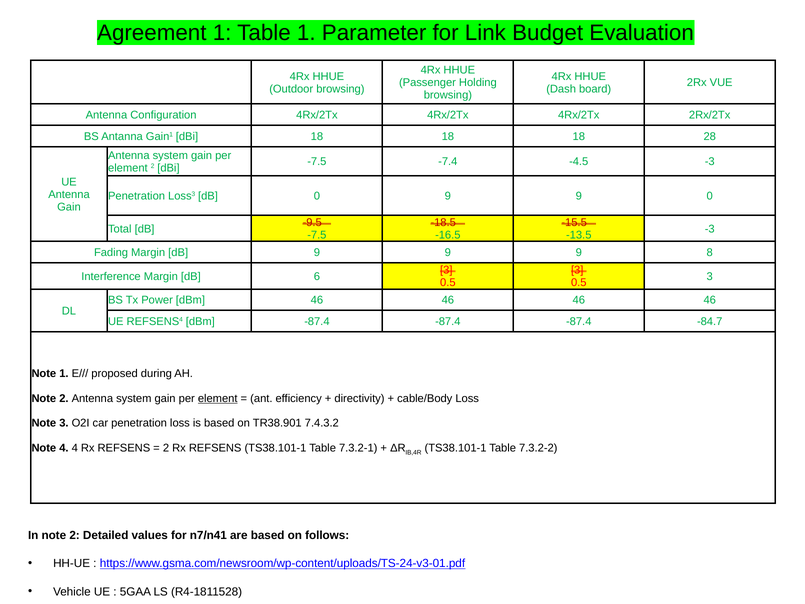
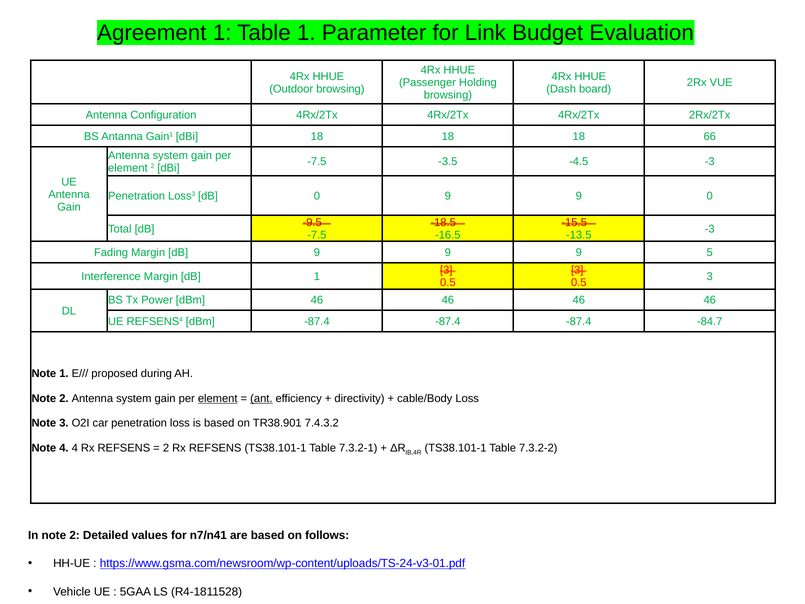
28: 28 -> 66 (710, 136)
-7.4: -7.4 -> -3.5 (448, 162)
8: 8 -> 5 (710, 253)
dB 6: 6 -> 1 (317, 276)
ant underline: none -> present (261, 398)
